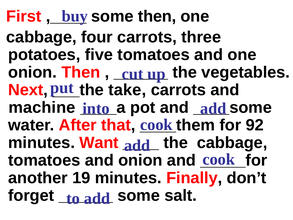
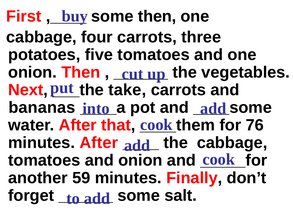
machine: machine -> bananas (42, 107)
92: 92 -> 76 (255, 125)
minutes Want: Want -> After (99, 143)
19: 19 -> 59 (81, 178)
